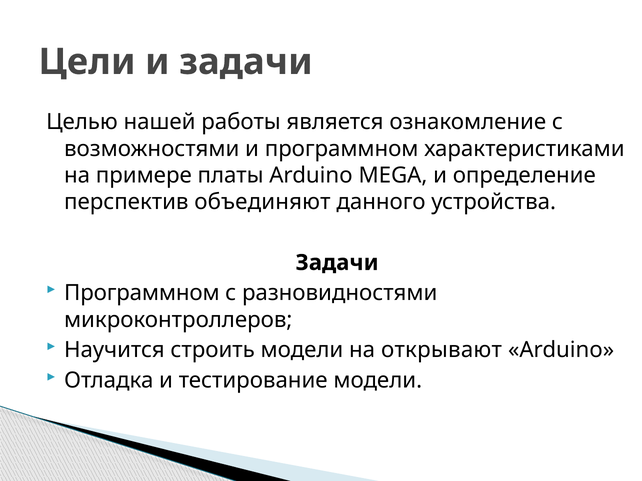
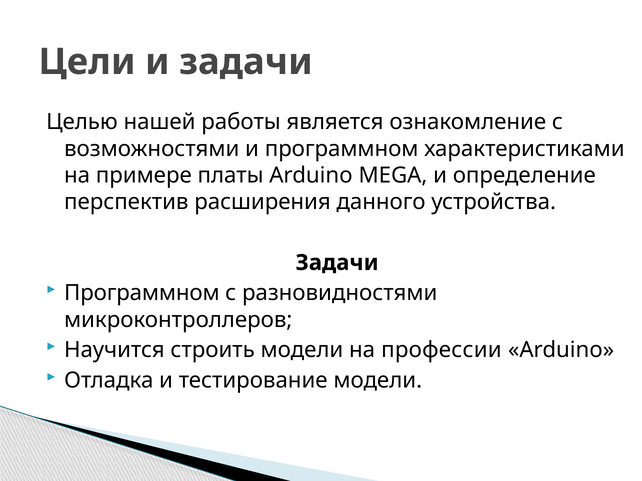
объединяют: объединяют -> расширения (263, 202)
открывают: открывают -> профессии (441, 350)
